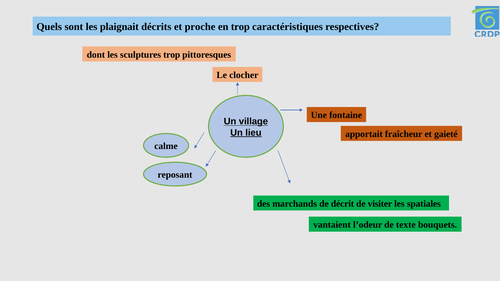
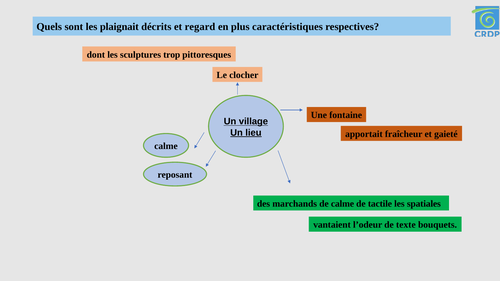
proche: proche -> regard (200, 27)
en trop: trop -> plus (240, 27)
de décrit: décrit -> calme (343, 204)
visiter: visiter -> tactile (380, 204)
